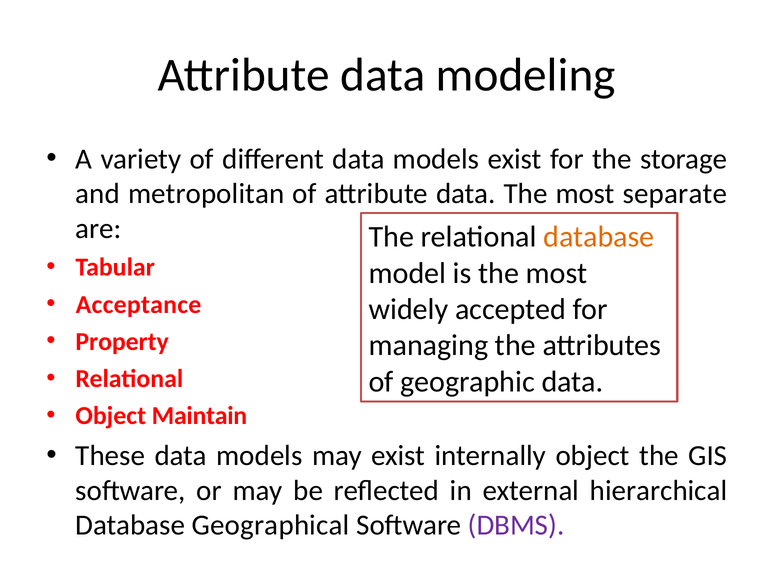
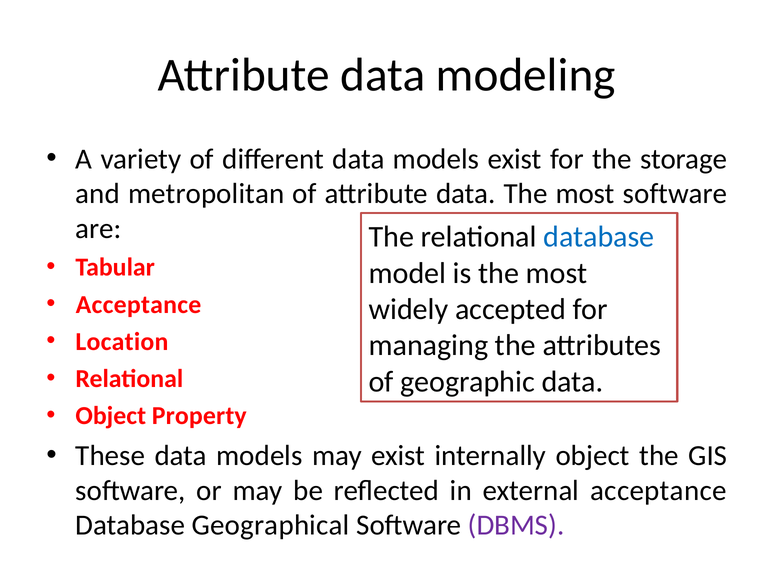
most separate: separate -> software (675, 194)
database colour: orange -> blue (599, 237)
Property: Property -> Location (122, 341)
Maintain: Maintain -> Property (199, 415)
external hierarchical: hierarchical -> acceptance (658, 490)
